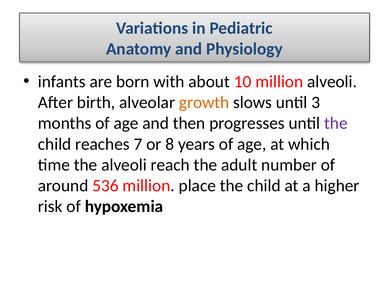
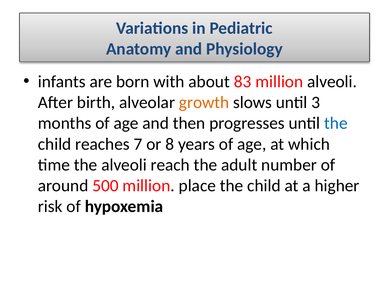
10: 10 -> 83 (243, 82)
the colour: purple -> blue (336, 123)
536: 536 -> 500 (105, 185)
